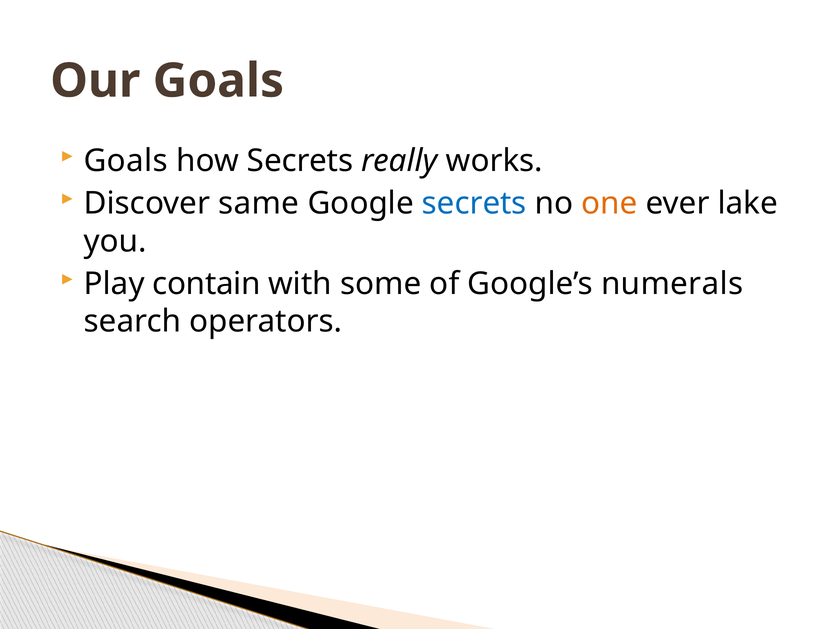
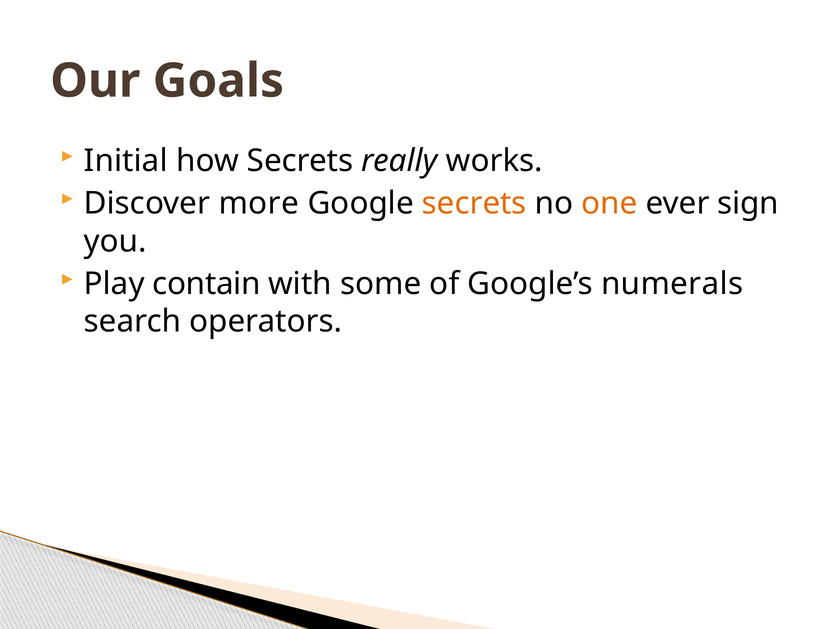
Goals: Goals -> Initial (126, 161)
same: same -> more (259, 204)
secrets colour: blue -> orange (474, 204)
lake: lake -> sign (748, 204)
